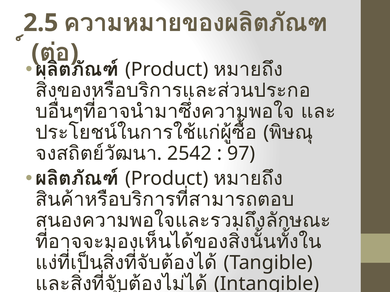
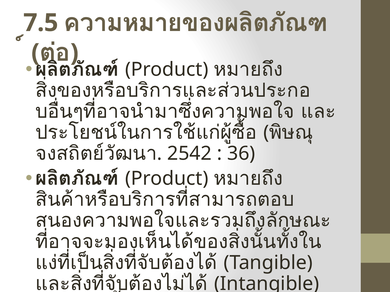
2.5: 2.5 -> 7.5 (41, 23)
97: 97 -> 36 (241, 154)
